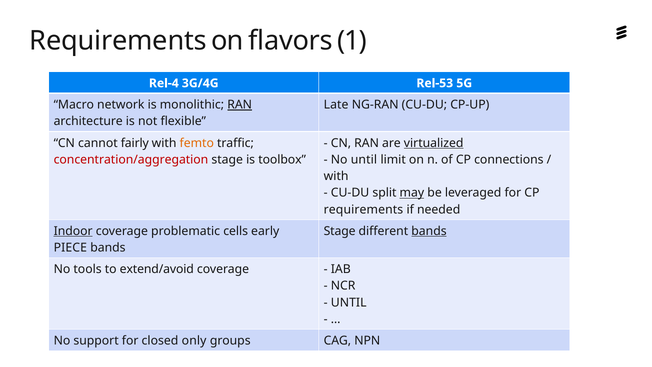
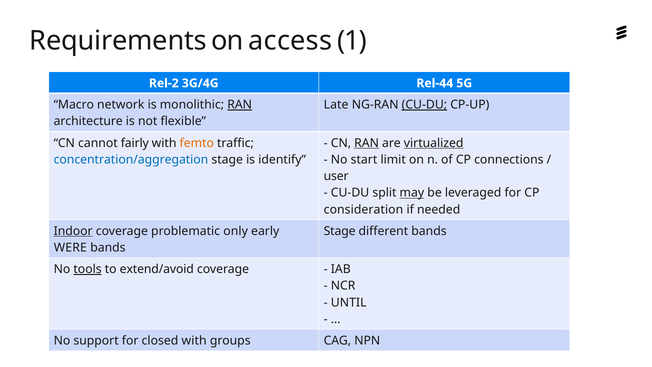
flavors: flavors -> access (290, 41)
Rel-4: Rel-4 -> Rel-2 (164, 83)
Rel-53: Rel-53 -> Rel-44 (435, 83)
CU-DU underline: none -> present (424, 105)
RAN underline: none -> present (367, 143)
concentration/aggregation colour: red -> blue (131, 160)
toolbox: toolbox -> identify (282, 160)
No until: until -> start (364, 160)
with: with -> user (336, 176)
requirements: requirements -> consideration (363, 209)
cells: cells -> only (236, 231)
bands underline: present -> none (429, 231)
PIECE: PIECE -> WERE (70, 248)
tools underline: none -> present (88, 269)
closed only: only -> with (194, 341)
